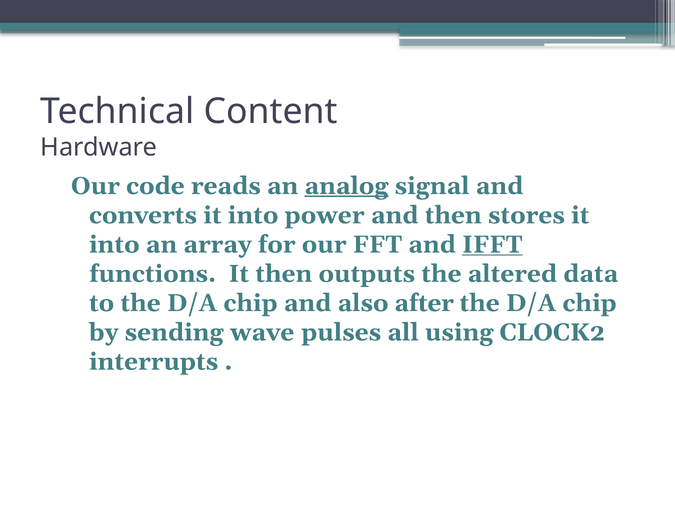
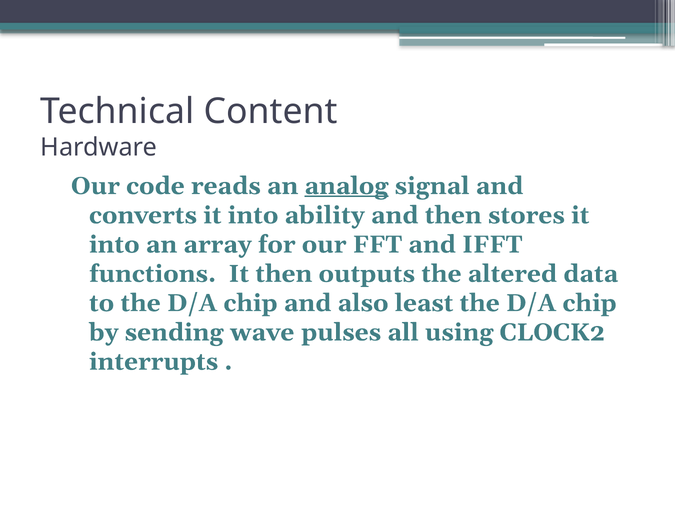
power: power -> ability (325, 215)
IFFT underline: present -> none (492, 244)
after: after -> least (424, 303)
